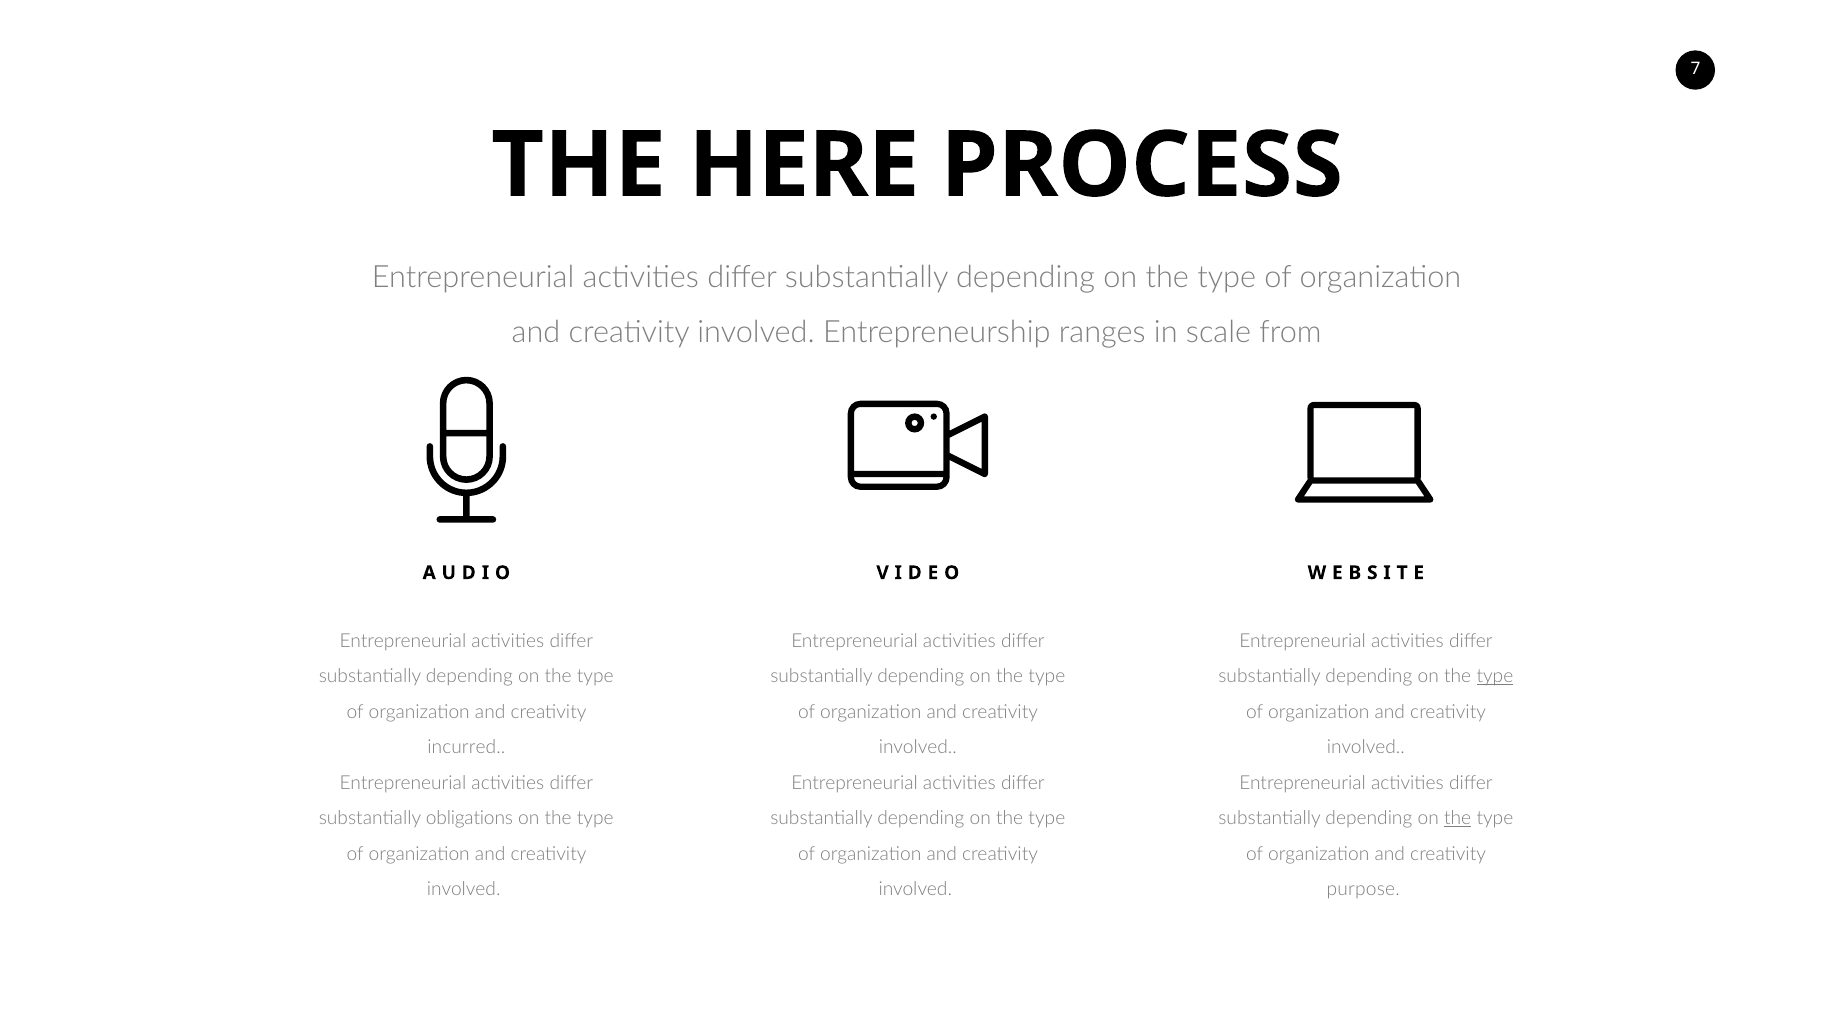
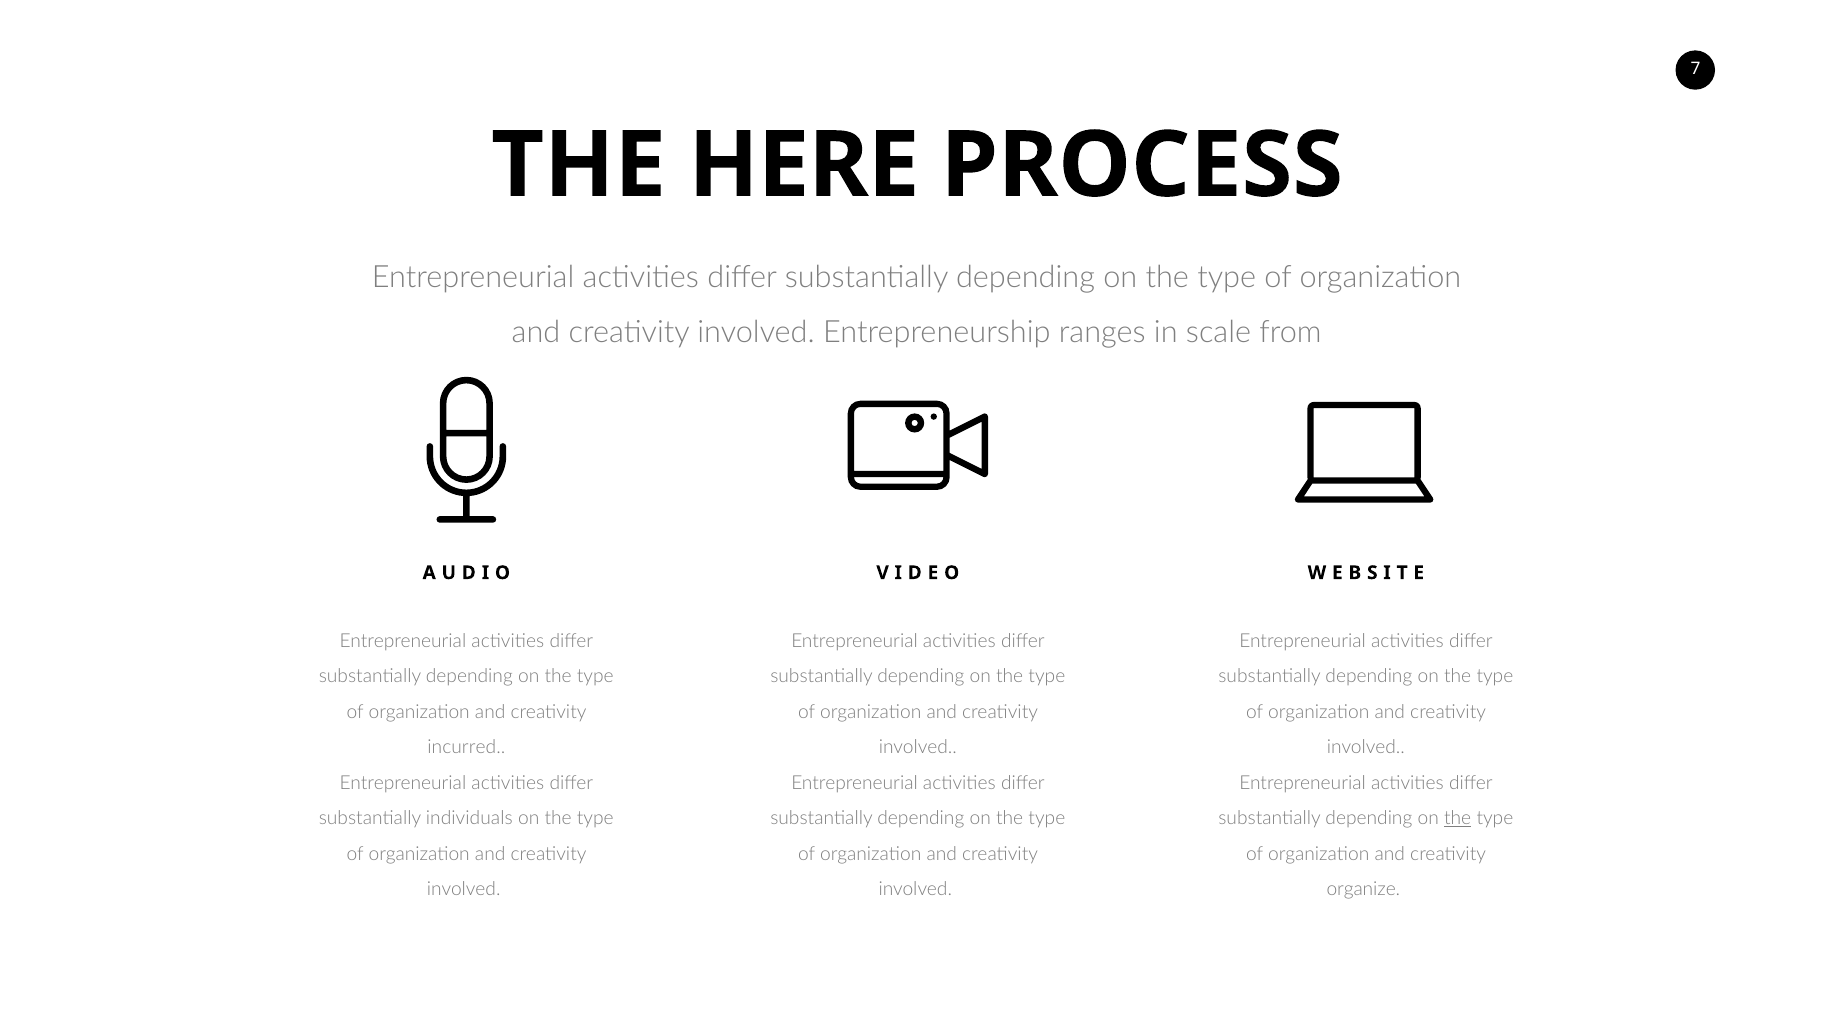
type underline: present -> none (1495, 677)
obligations: obligations -> individuals (469, 819)
purpose: purpose -> organize (1363, 890)
